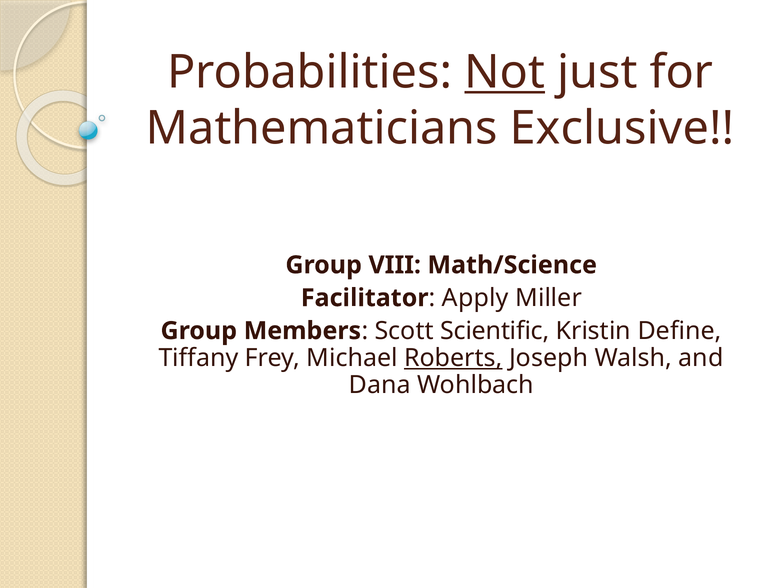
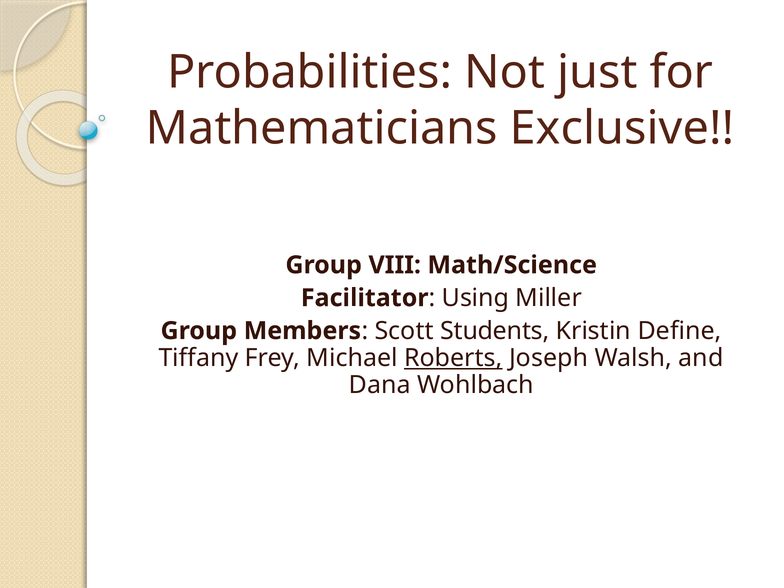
Not underline: present -> none (505, 72)
Apply: Apply -> Using (475, 298)
Scientific: Scientific -> Students (495, 331)
